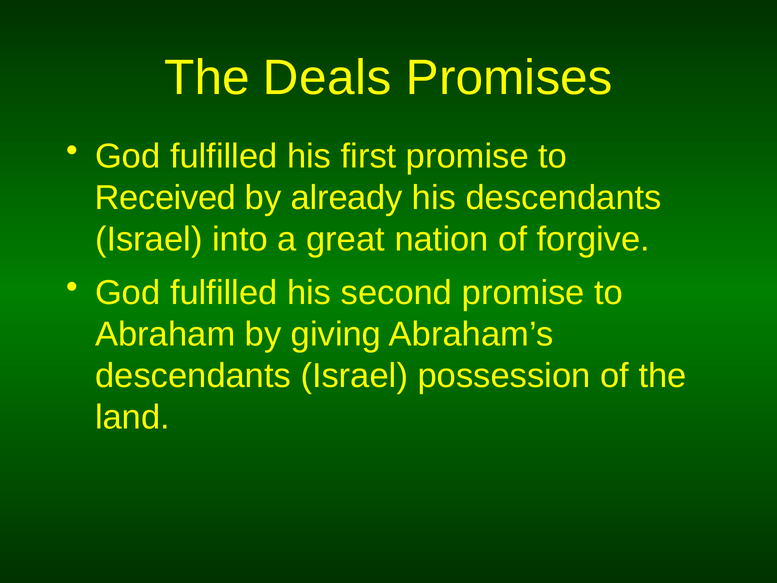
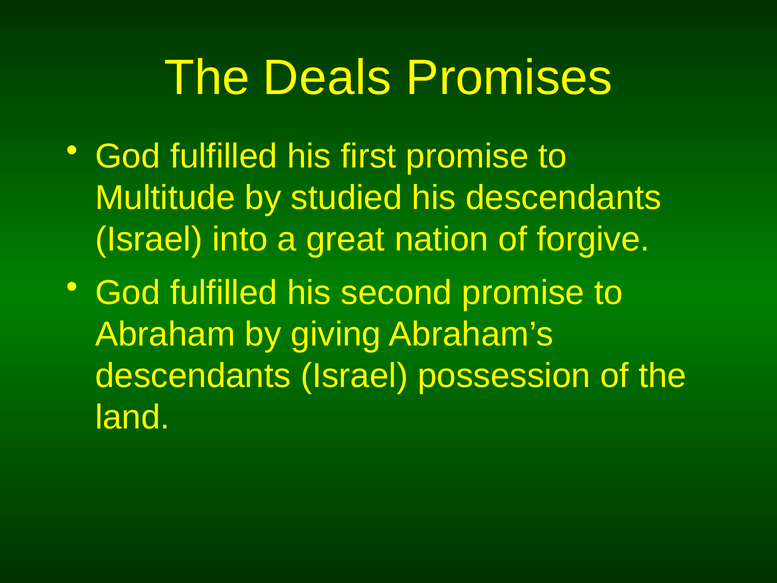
Received: Received -> Multitude (165, 198)
already: already -> studied (347, 198)
